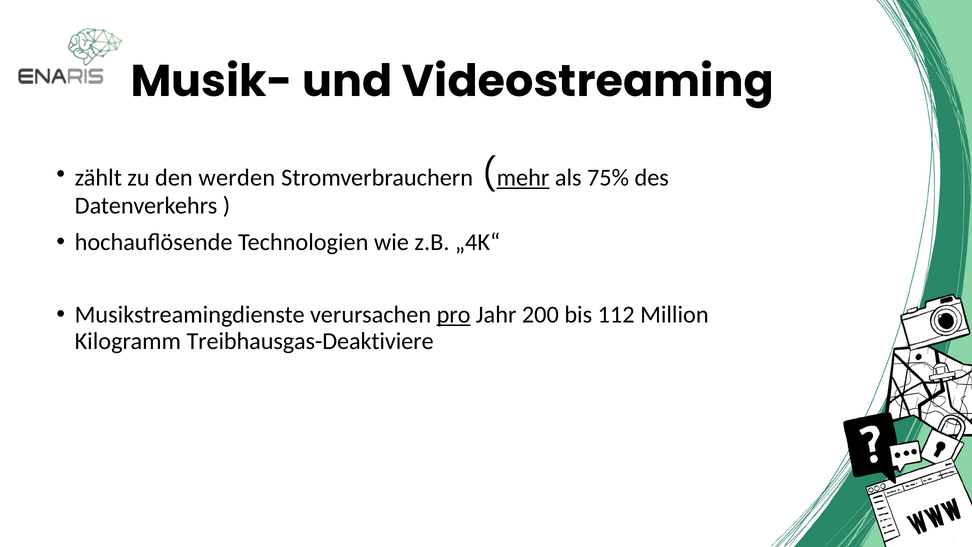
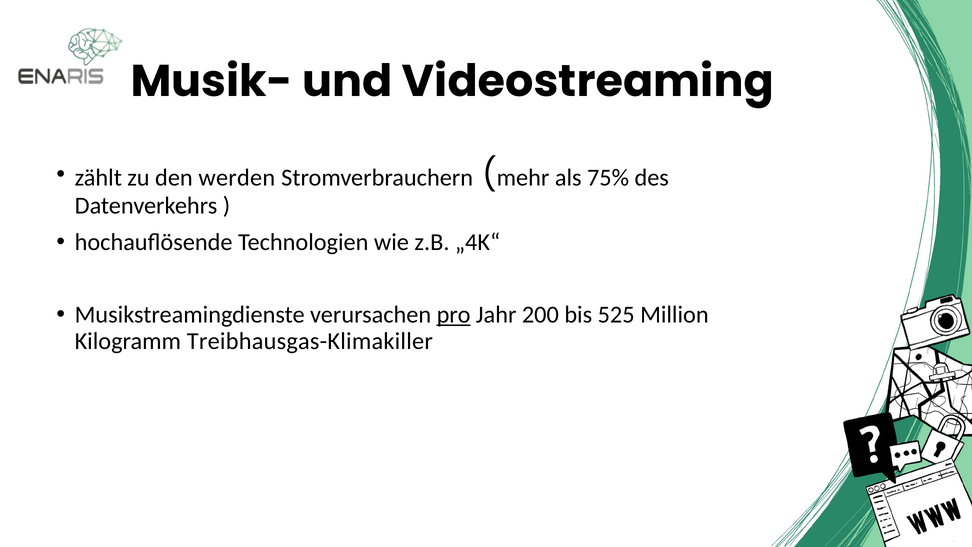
mehr underline: present -> none (523, 178)
112: 112 -> 525 (616, 315)
Treibhausgas-Deaktiviere: Treibhausgas-Deaktiviere -> Treibhausgas-Klimakiller (310, 341)
